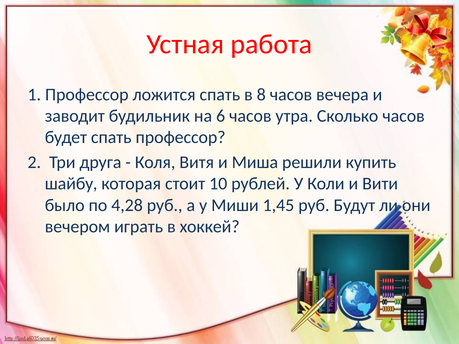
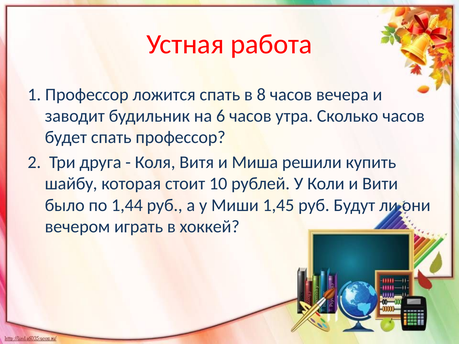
4,28: 4,28 -> 1,44 (127, 205)
